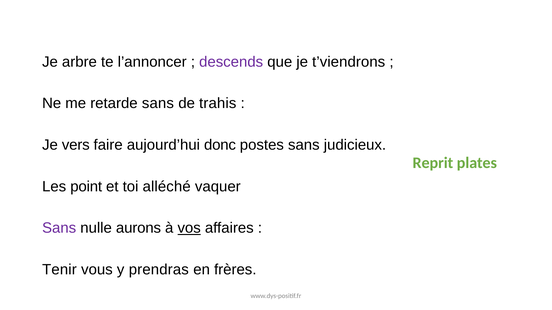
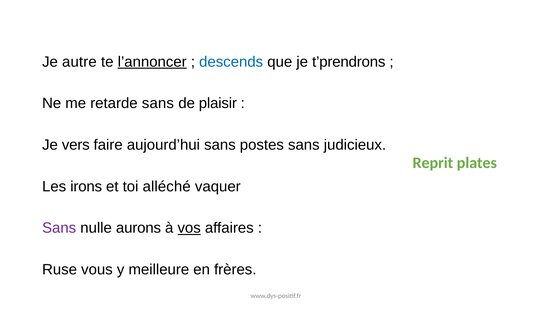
arbre: arbre -> autre (79, 62)
l’annoncer underline: none -> present (152, 62)
descends colour: purple -> blue (231, 62)
t’viendrons: t’viendrons -> t’prendrons (349, 62)
trahis: trahis -> plaisir (218, 104)
aujourd’hui donc: donc -> sans (220, 145)
point: point -> irons (86, 187)
Tenir: Tenir -> Ruse (60, 270)
prendras: prendras -> meilleure (159, 270)
